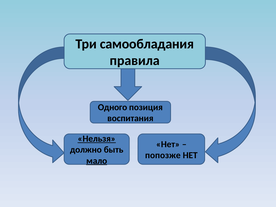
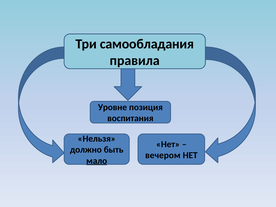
Одного: Одного -> Уровне (112, 107)
Нельзя underline: present -> none (97, 139)
попозже: попозже -> вечером (163, 155)
